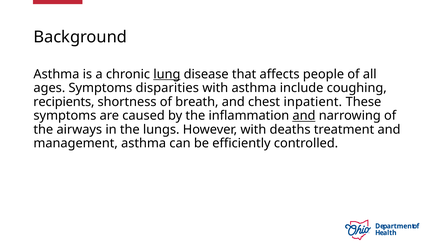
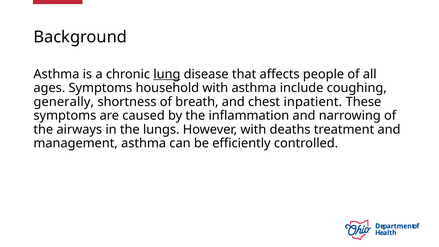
disparities: disparities -> household (167, 88)
recipients: recipients -> generally (64, 102)
and underline: present -> none (304, 116)
